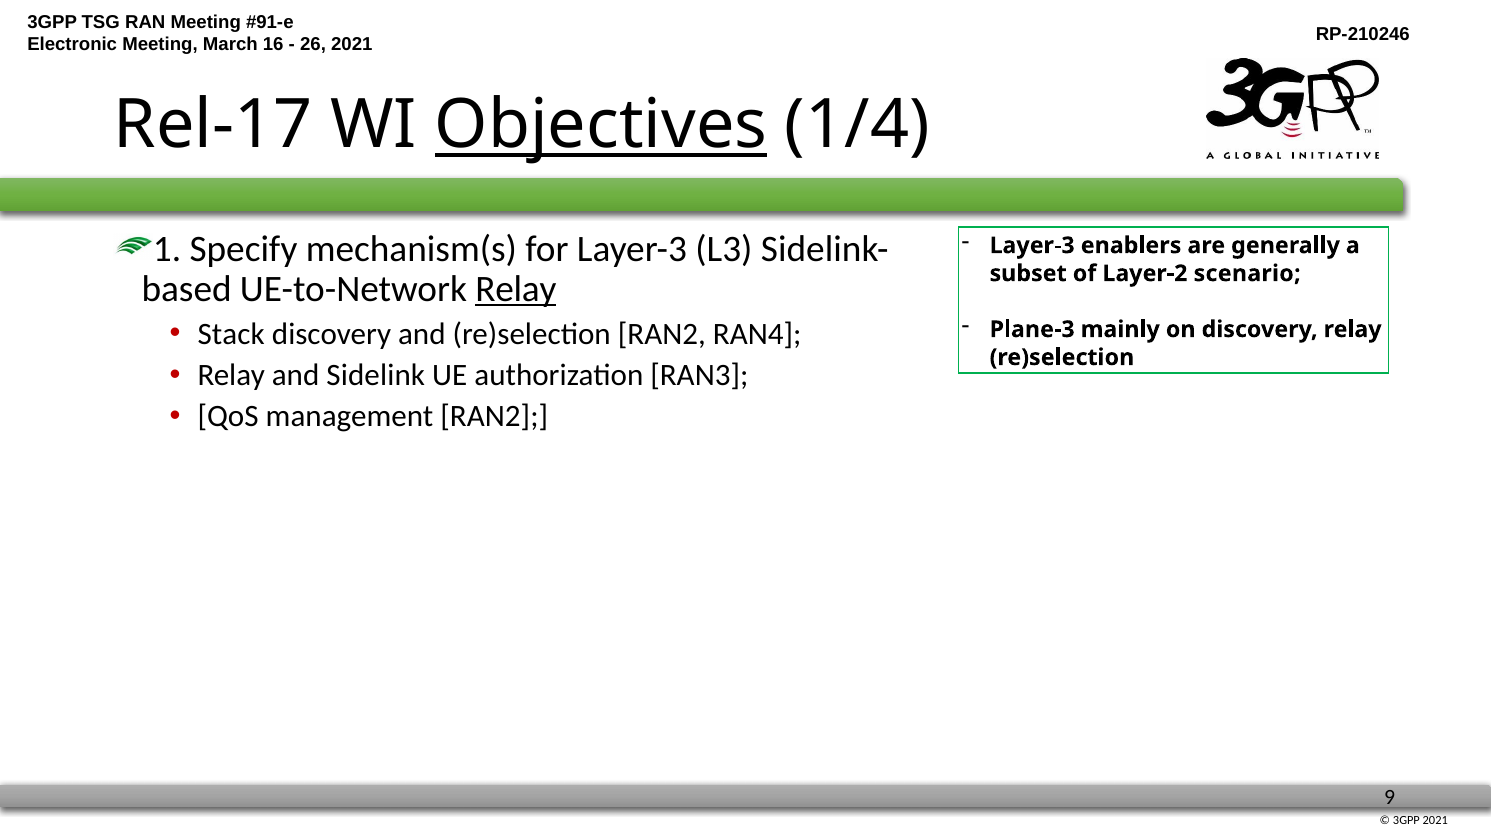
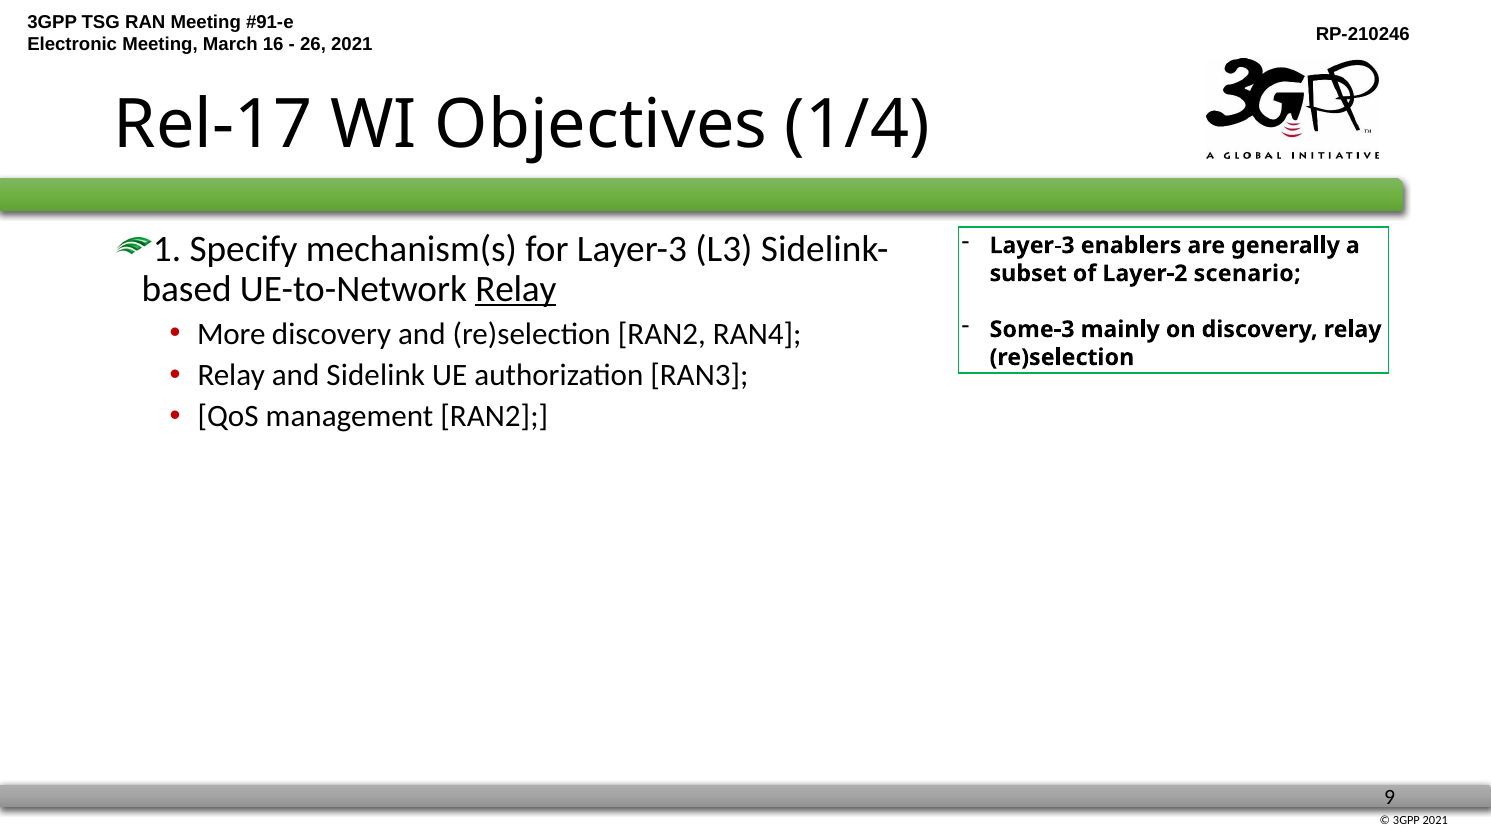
Objectives underline: present -> none (601, 125)
Plane-3: Plane-3 -> Some-3 (1032, 329)
Stack: Stack -> More (231, 334)
